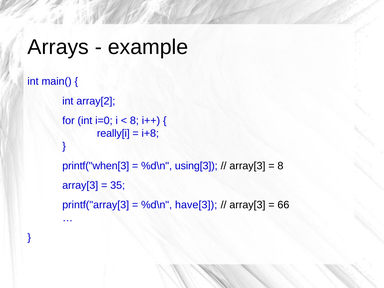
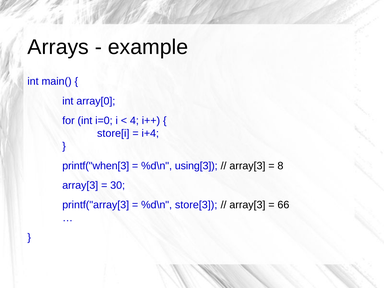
array[2: array[2 -> array[0 (96, 101)
8: 8 -> 4 (134, 121)
really[i: really[i -> store[i (113, 133)
i+8: i+8 -> i+4 (150, 133)
35: 35 -> 30 (118, 185)
have[3: have[3 -> store[3 (196, 205)
